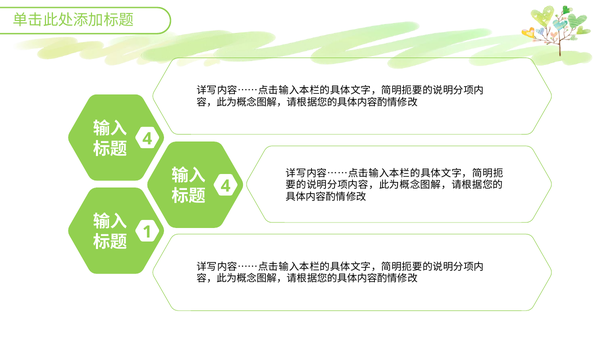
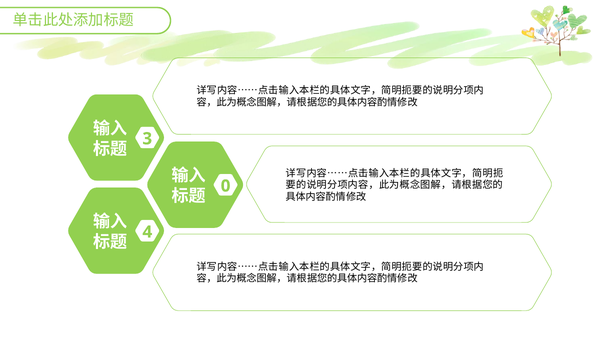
4: 4 -> 3 (147, 139)
4: 4 -> 0 (226, 186)
1: 1 -> 4 (147, 232)
